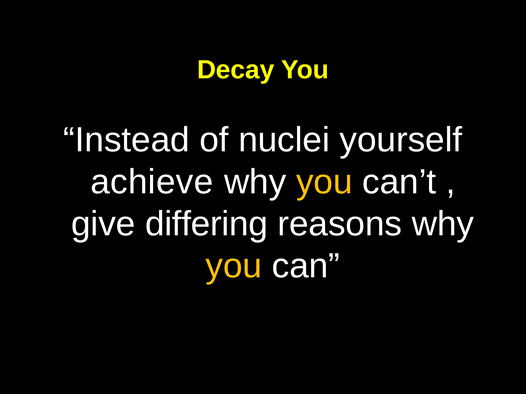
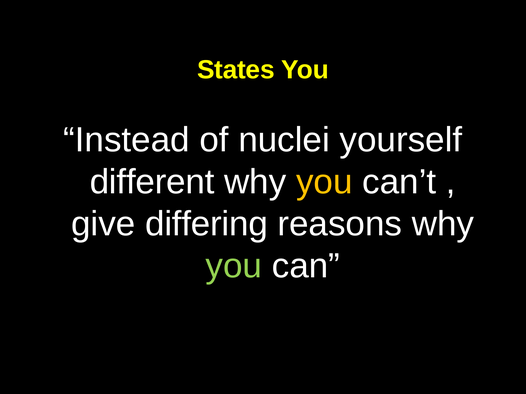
Decay: Decay -> States (236, 70)
achieve: achieve -> different (152, 182)
you colour: yellow -> light green (234, 266)
